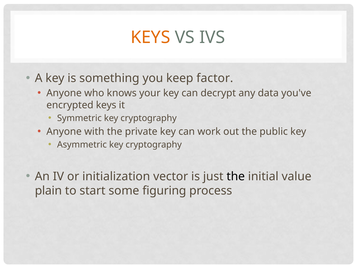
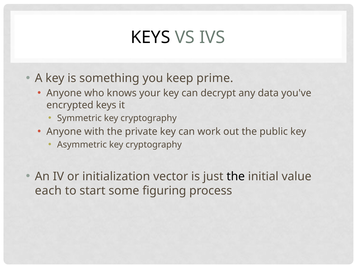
KEYS colour: orange -> black (150, 37)
factor: factor -> prime (215, 78)
plain: plain -> each (48, 190)
